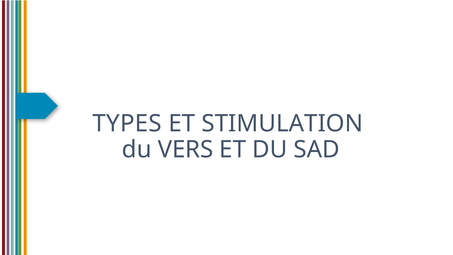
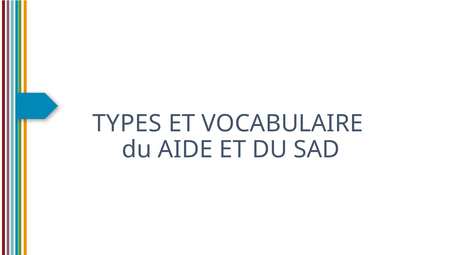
STIMULATION: STIMULATION -> VOCABULAIRE (282, 123)
VERS: VERS -> AIDE (185, 149)
